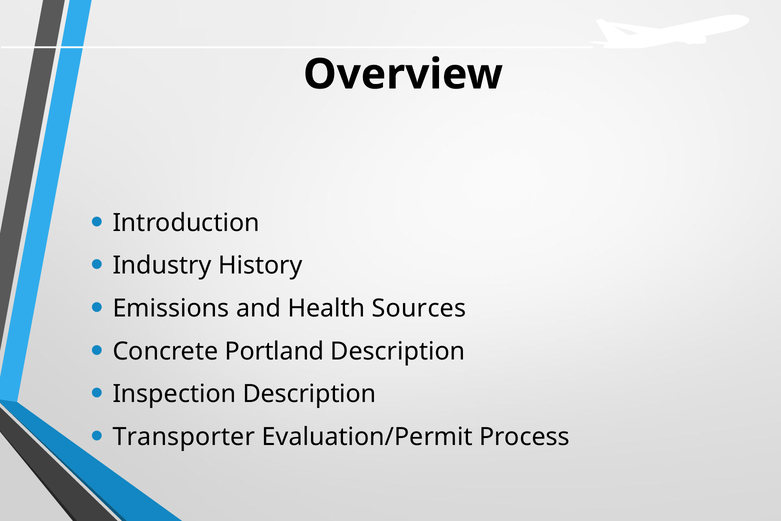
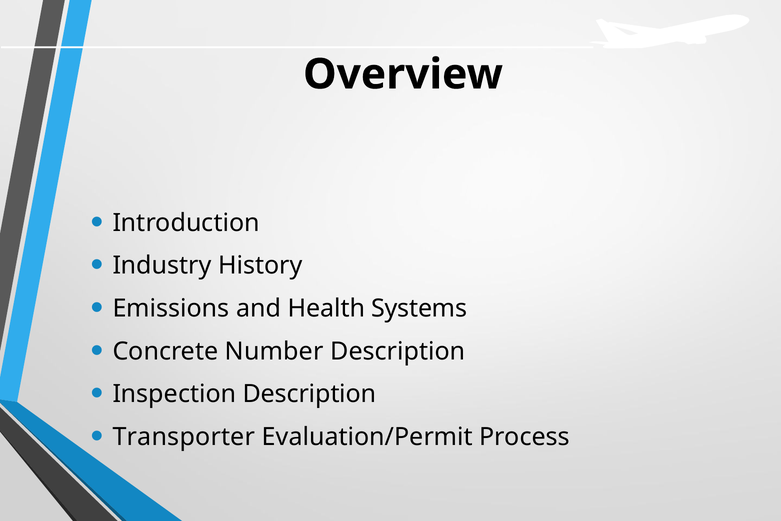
Sources: Sources -> Systems (419, 308)
Portland: Portland -> Number (274, 351)
